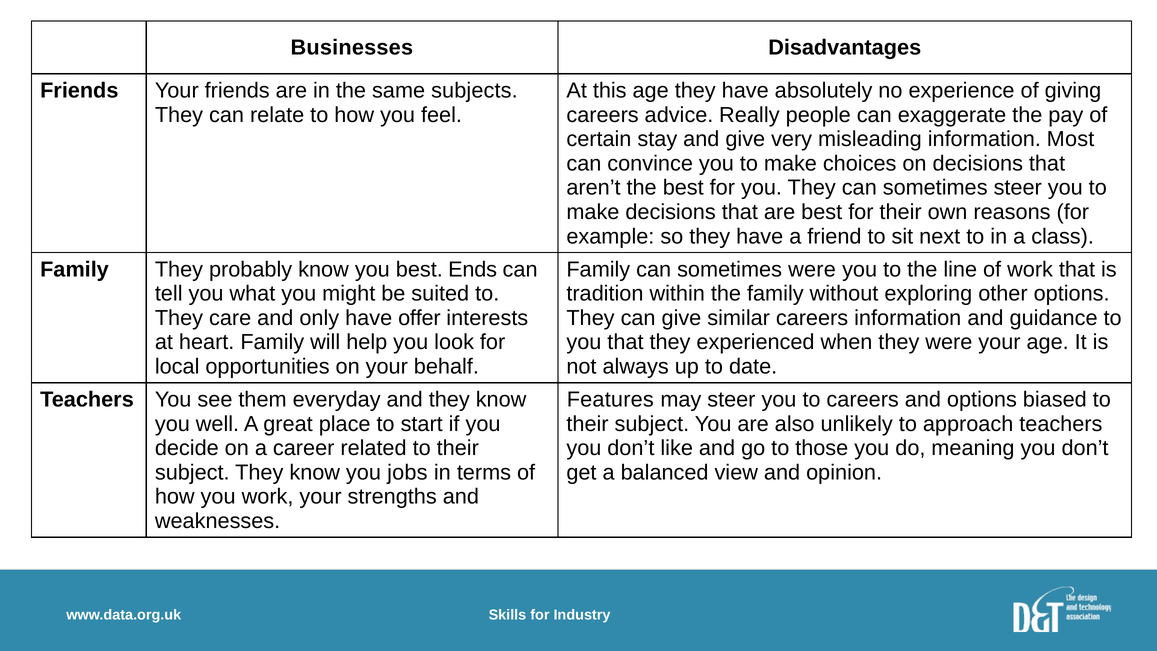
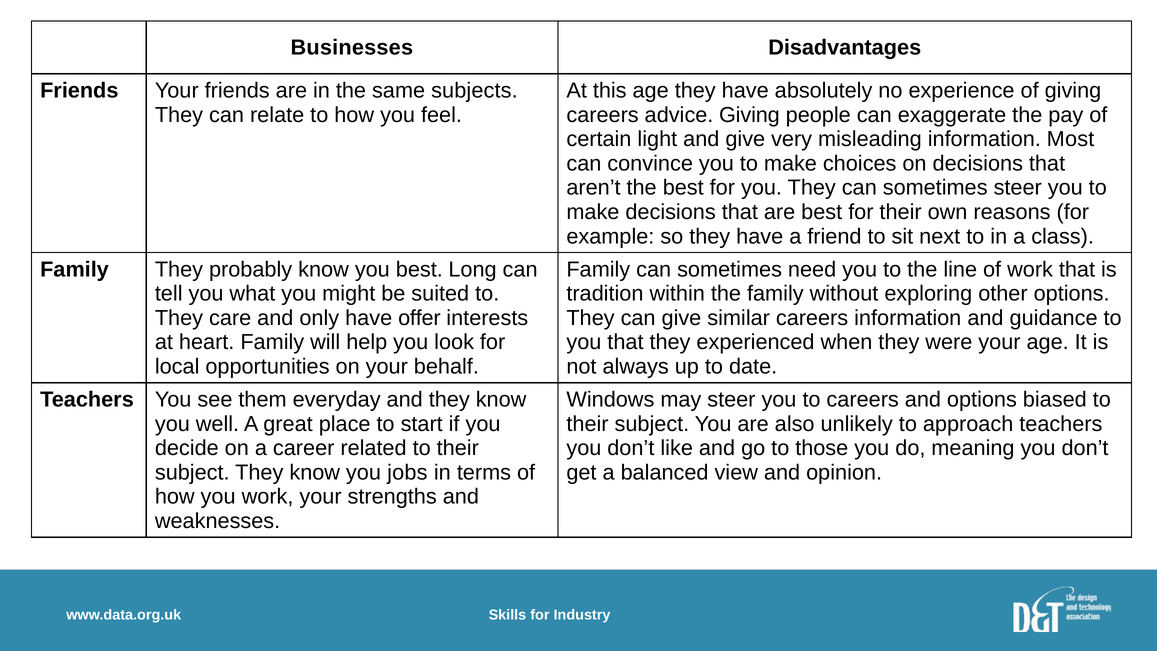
advice Really: Really -> Giving (749, 115)
stay: stay -> light (657, 139)
Ends: Ends -> Long (473, 269)
sometimes were: were -> need (812, 269)
Features: Features -> Windows (610, 399)
